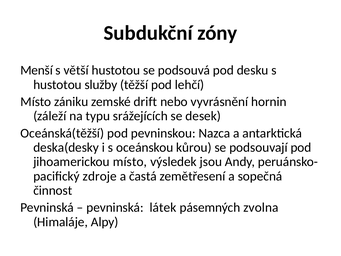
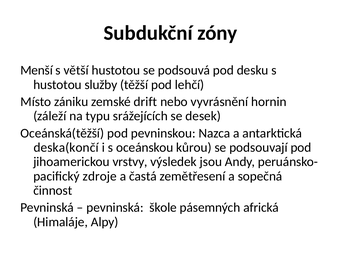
deska(desky: deska(desky -> deska(končí (66, 147)
jihoamerickou místo: místo -> vrstvy (130, 162)
látek: látek -> škole (163, 207)
zvolna: zvolna -> africká (261, 207)
